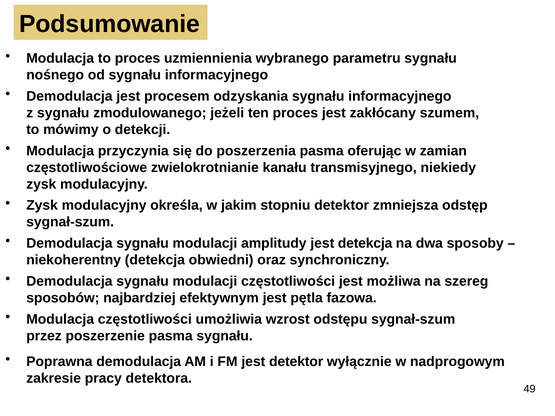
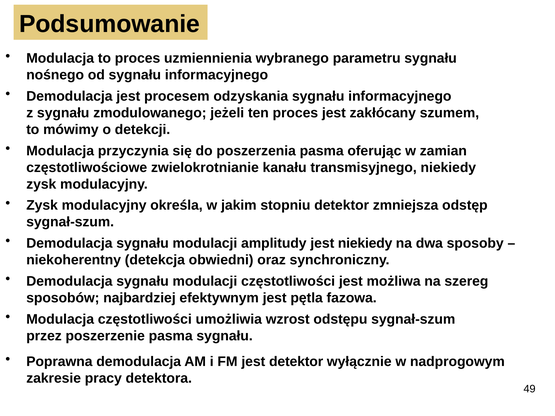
jest detekcja: detekcja -> niekiedy (365, 243)
